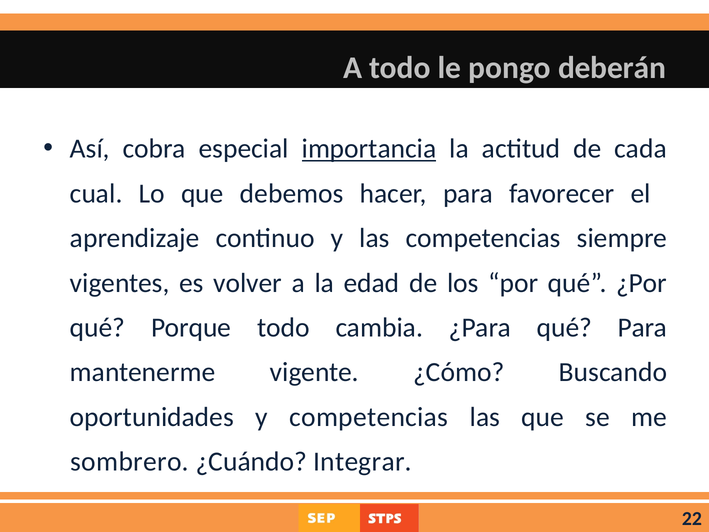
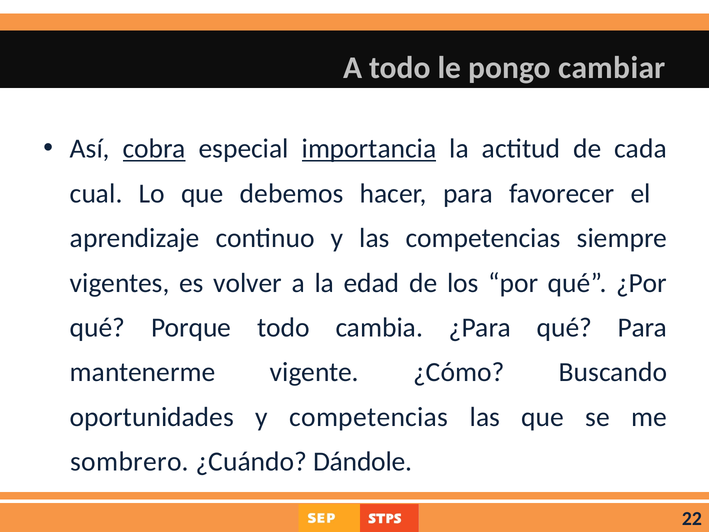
deberán: deberán -> cambiar (612, 68)
cobra underline: none -> present (154, 149)
Integrar: Integrar -> Dándole (363, 462)
